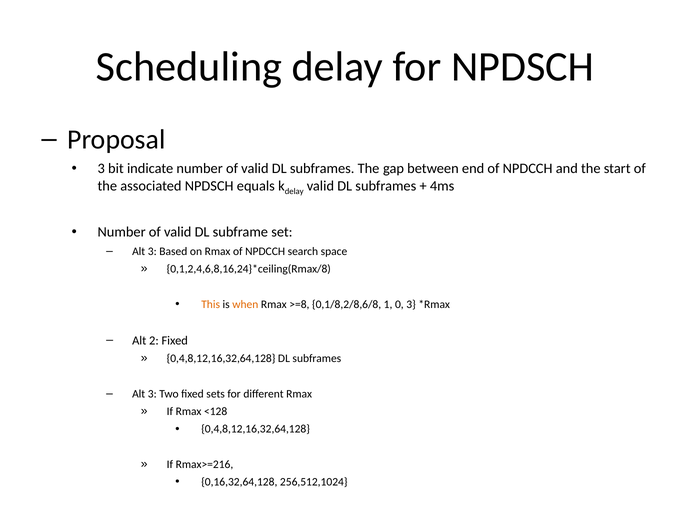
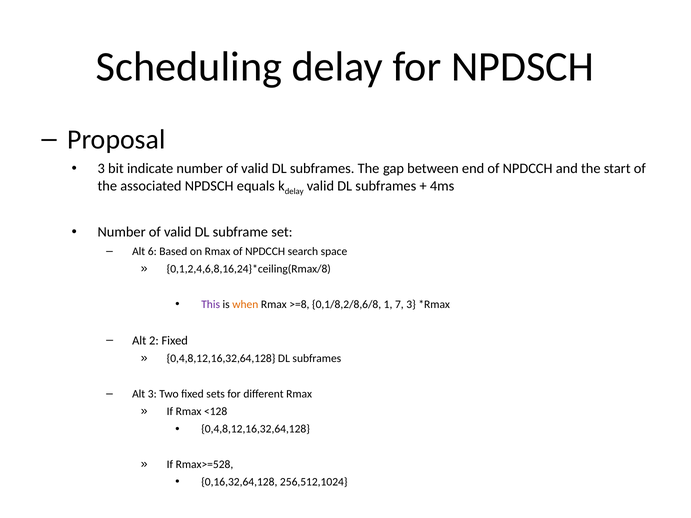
3: 3 -> 6 (152, 251)
This colour: orange -> purple (211, 304)
0: 0 -> 7 (399, 304)
Rmax>=216: Rmax>=216 -> Rmax>=528 (204, 465)
